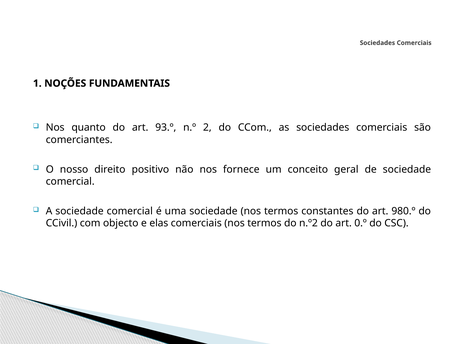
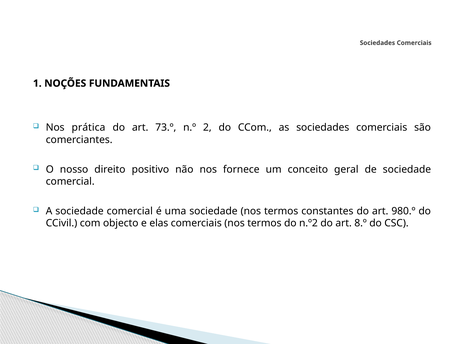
quanto: quanto -> prática (89, 128)
93.º: 93.º -> 73.º (166, 128)
0.º: 0.º -> 8.º (361, 223)
